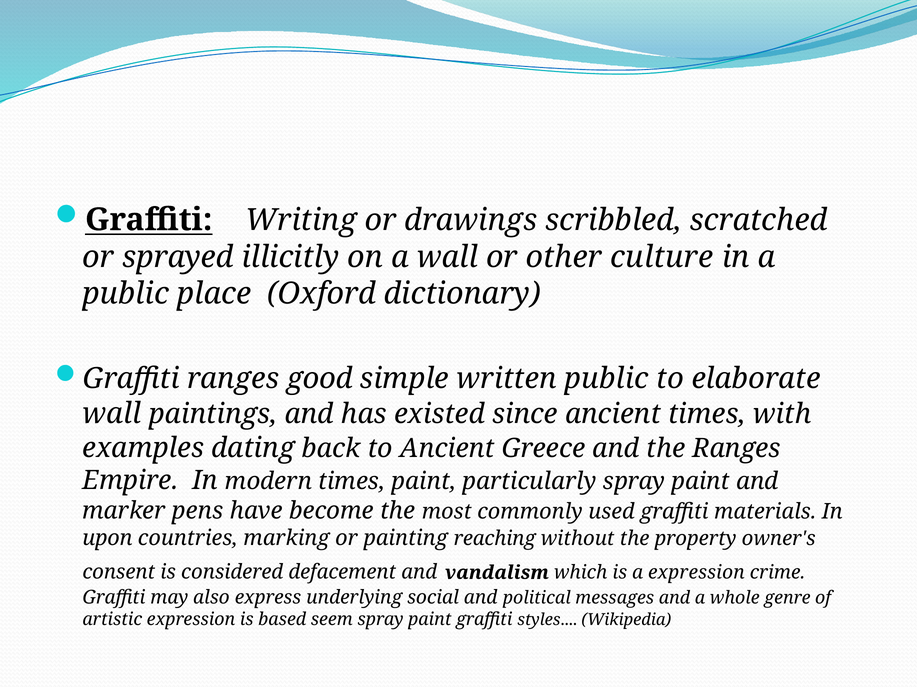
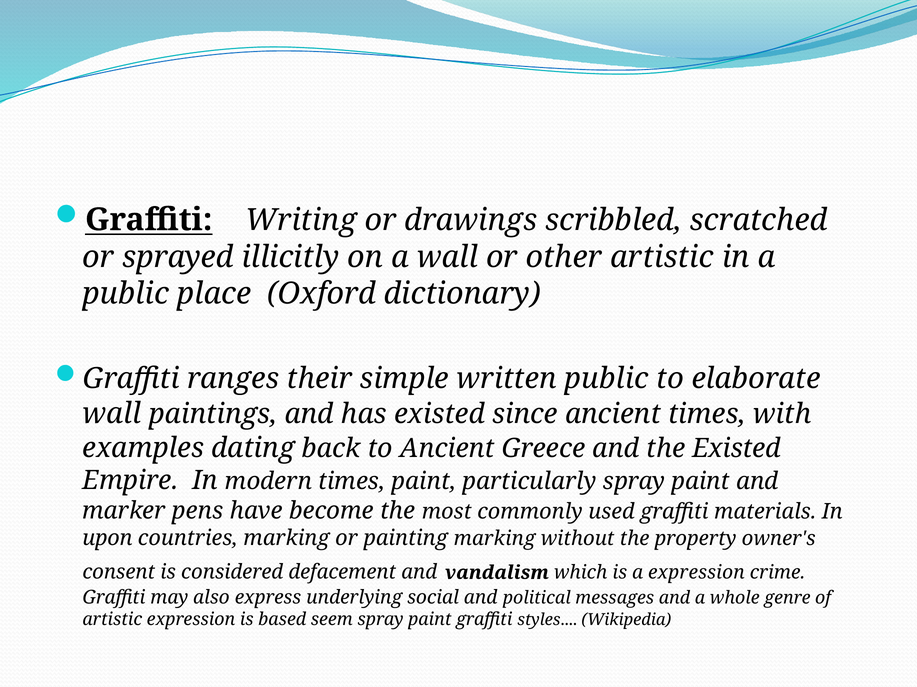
other culture: culture -> artistic (662, 257)
good: good -> their (319, 379)
the Ranges: Ranges -> Existed (736, 449)
painting reaching: reaching -> marking (494, 539)
